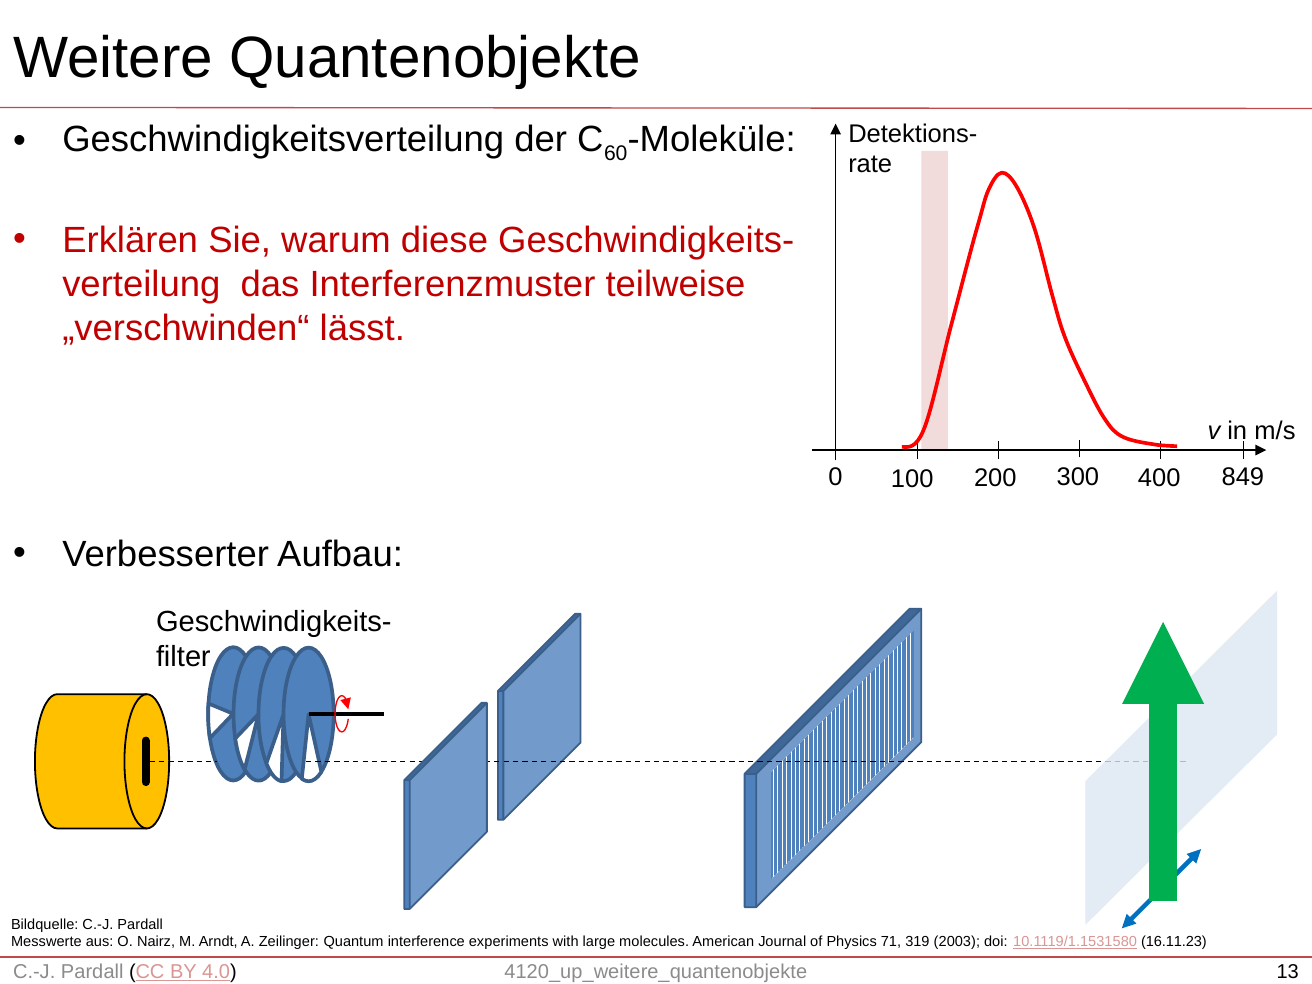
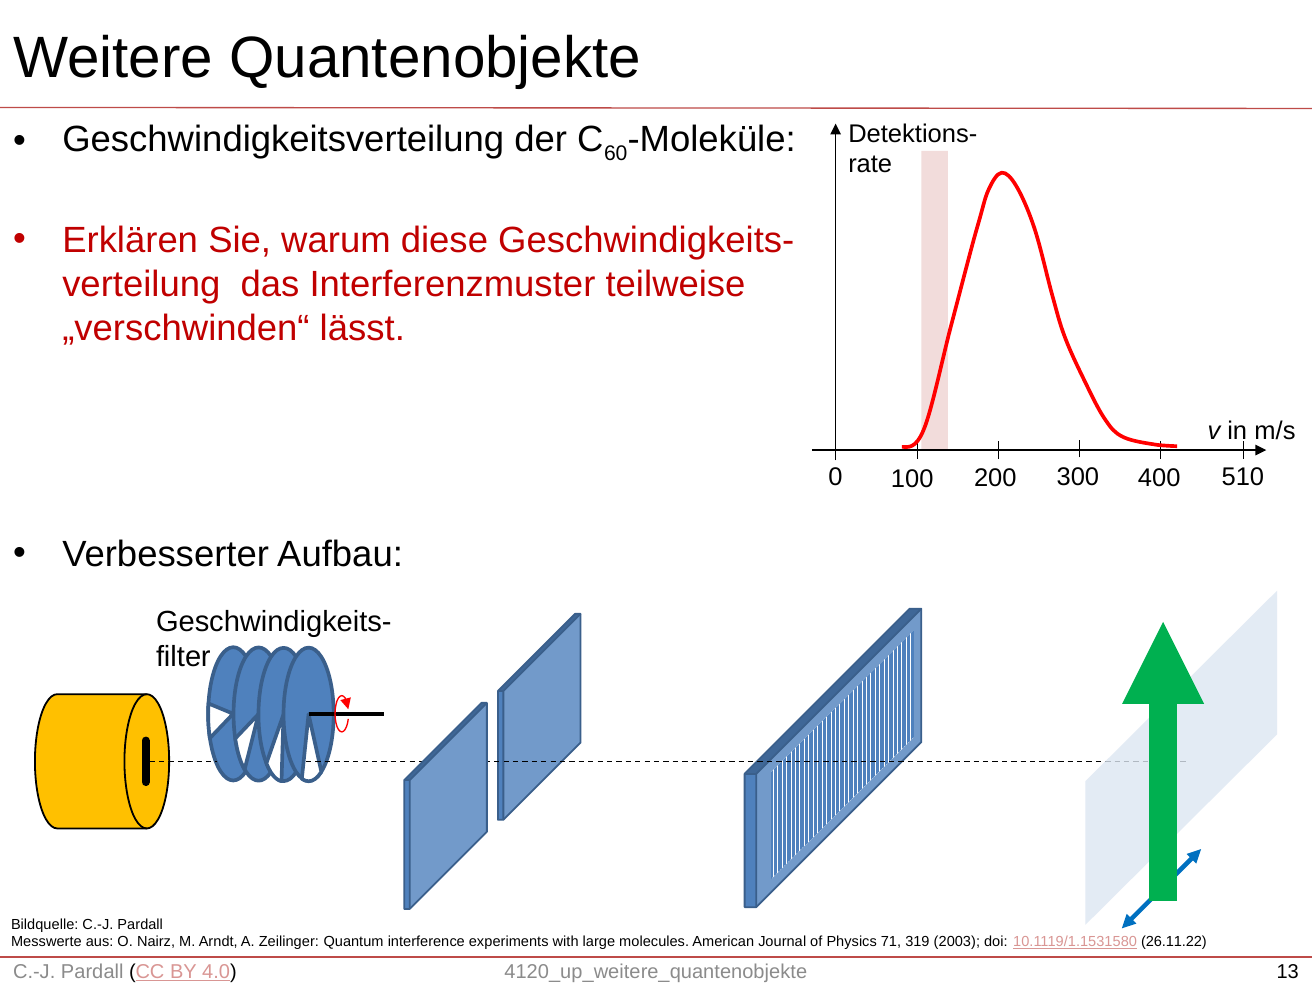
849: 849 -> 510 (1243, 477)
16.11.23: 16.11.23 -> 26.11.22 (1174, 942)
